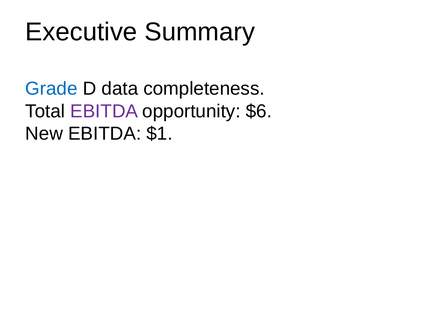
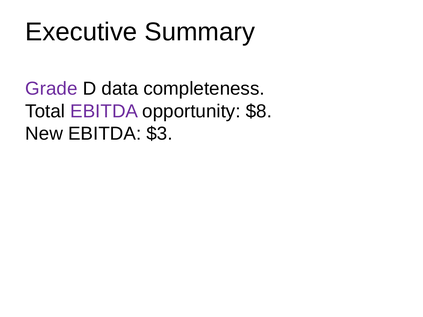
Grade colour: blue -> purple (51, 89)
$6: $6 -> $8 (259, 111)
$1: $1 -> $3 (160, 134)
